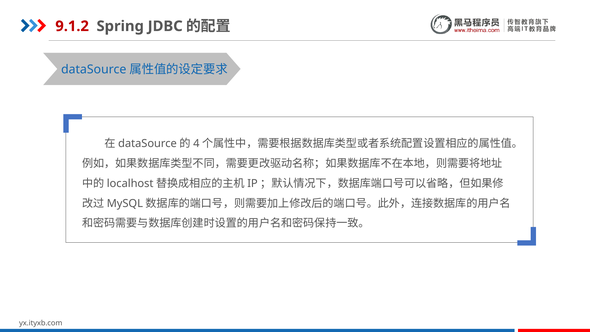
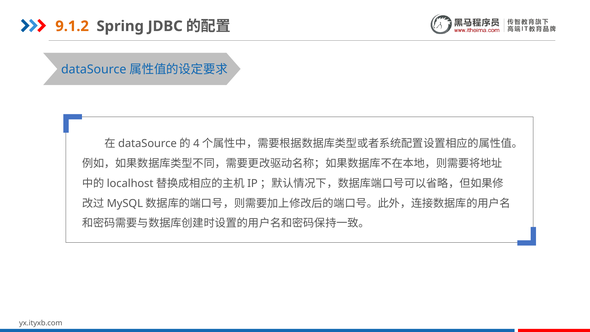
9.1.2 colour: red -> orange (72, 26)
